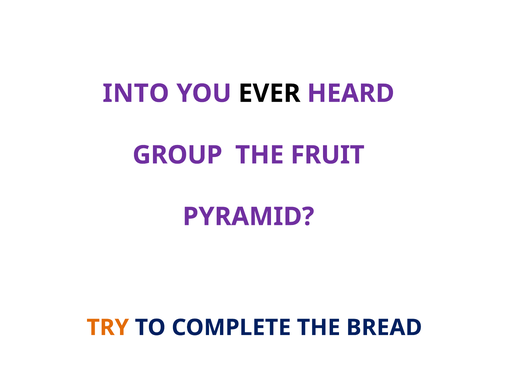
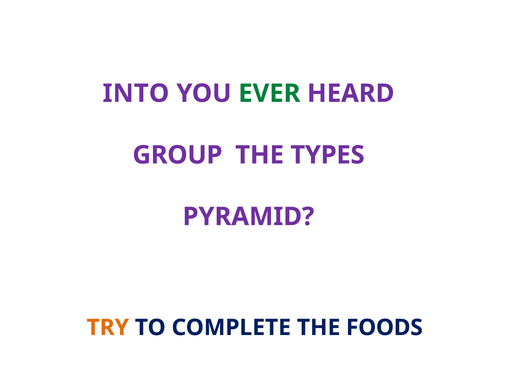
EVER colour: black -> green (269, 93)
FRUIT: FRUIT -> TYPES (328, 155)
BREAD: BREAD -> FOODS (384, 327)
